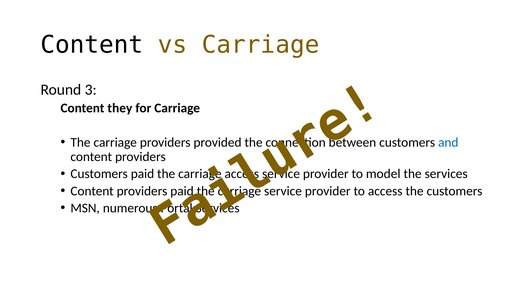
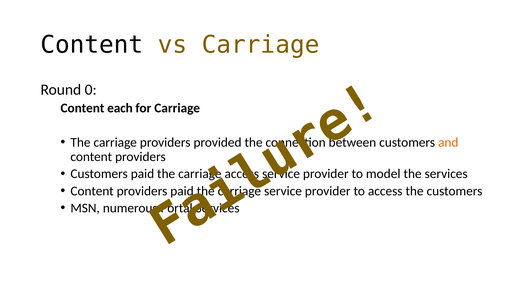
3: 3 -> 0 (91, 90)
they: they -> each (120, 108)
and colour: blue -> orange (448, 143)
